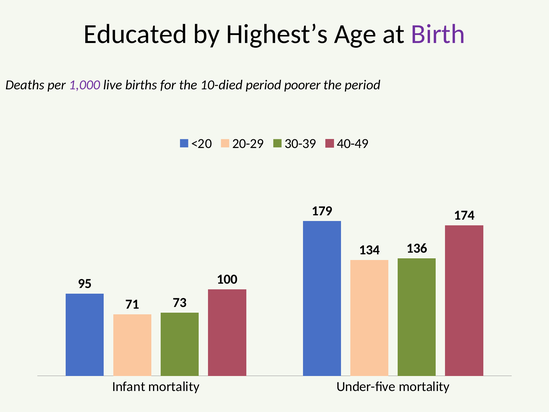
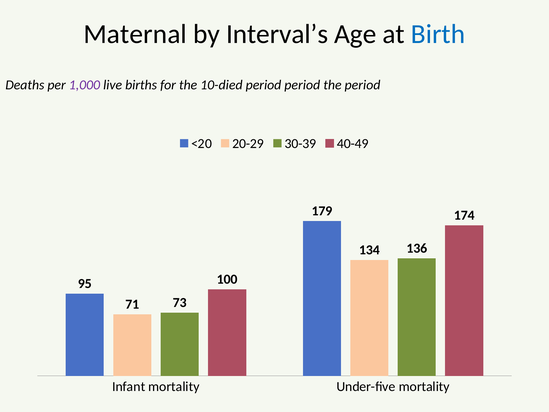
Educated: Educated -> Maternal (135, 34)
Highest’s: Highest’s -> Interval’s (277, 34)
Birth colour: purple -> blue (438, 34)
period poorer: poorer -> period (302, 85)
